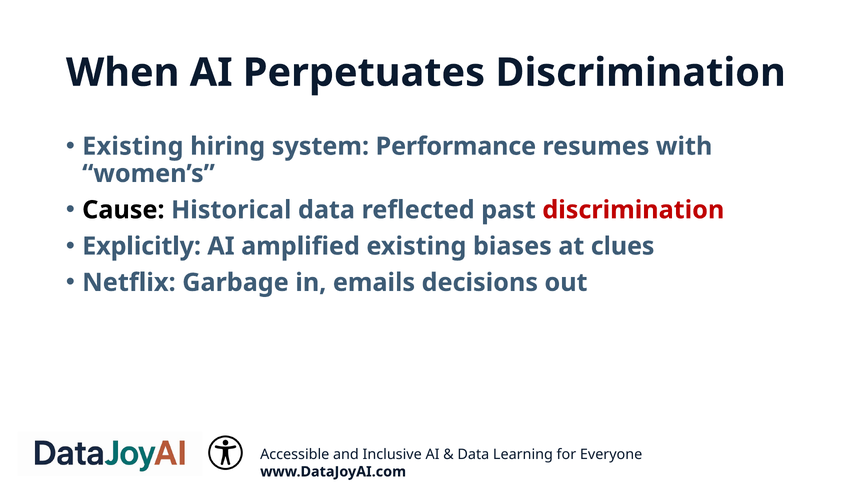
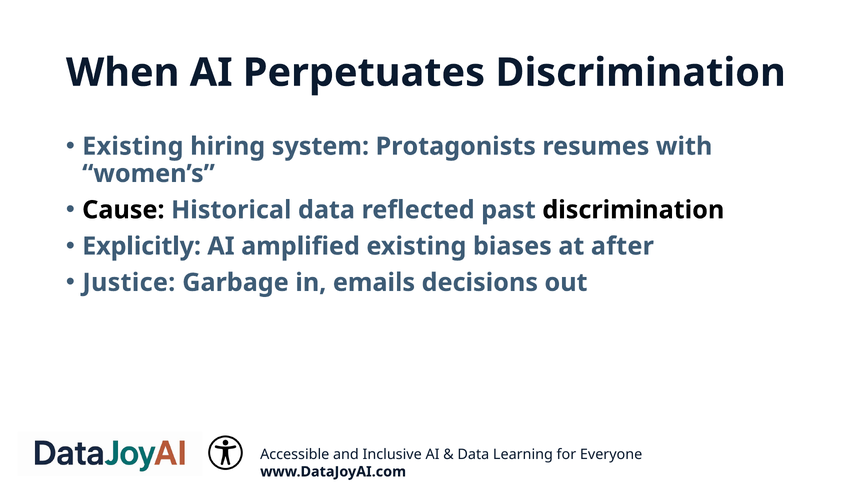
Performance: Performance -> Protagonists (456, 146)
discrimination colour: red -> black (633, 210)
clues: clues -> after (622, 246)
Netflix: Netflix -> Justice (129, 282)
